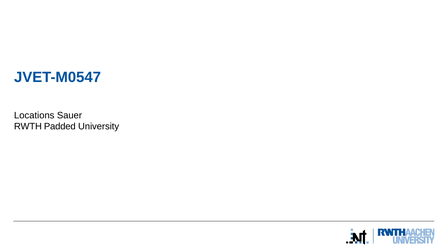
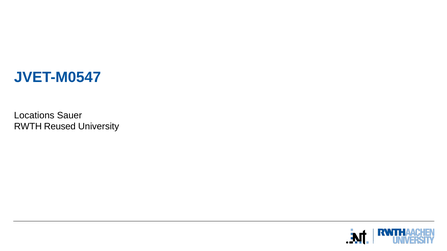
Padded: Padded -> Reused (60, 127)
